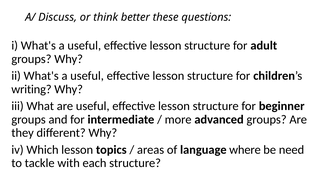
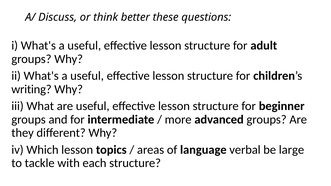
where: where -> verbal (245, 150)
need: need -> large (291, 150)
